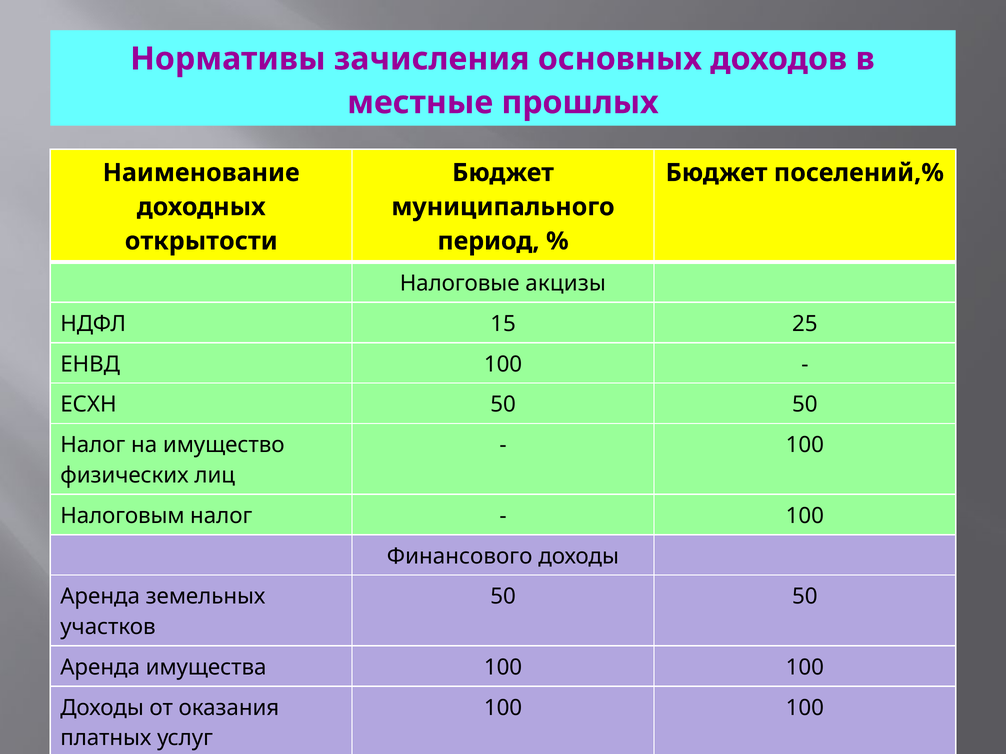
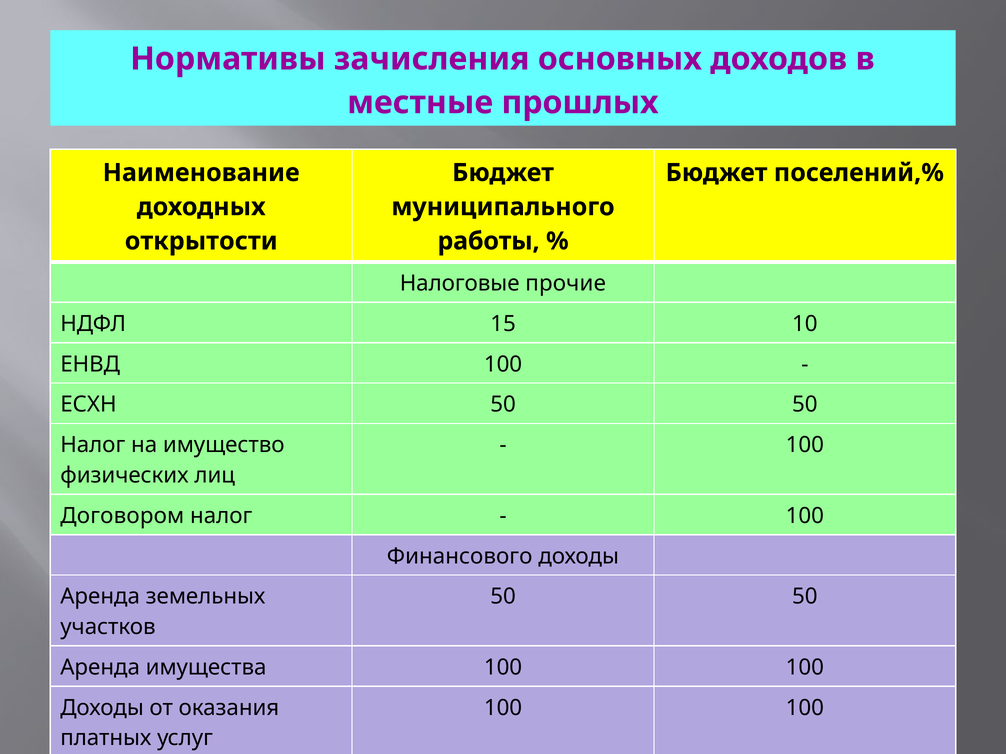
период: период -> работы (489, 241)
акцизы: акцизы -> прочие (566, 284)
25: 25 -> 10 (805, 324)
Налоговым: Налоговым -> Договором (122, 516)
